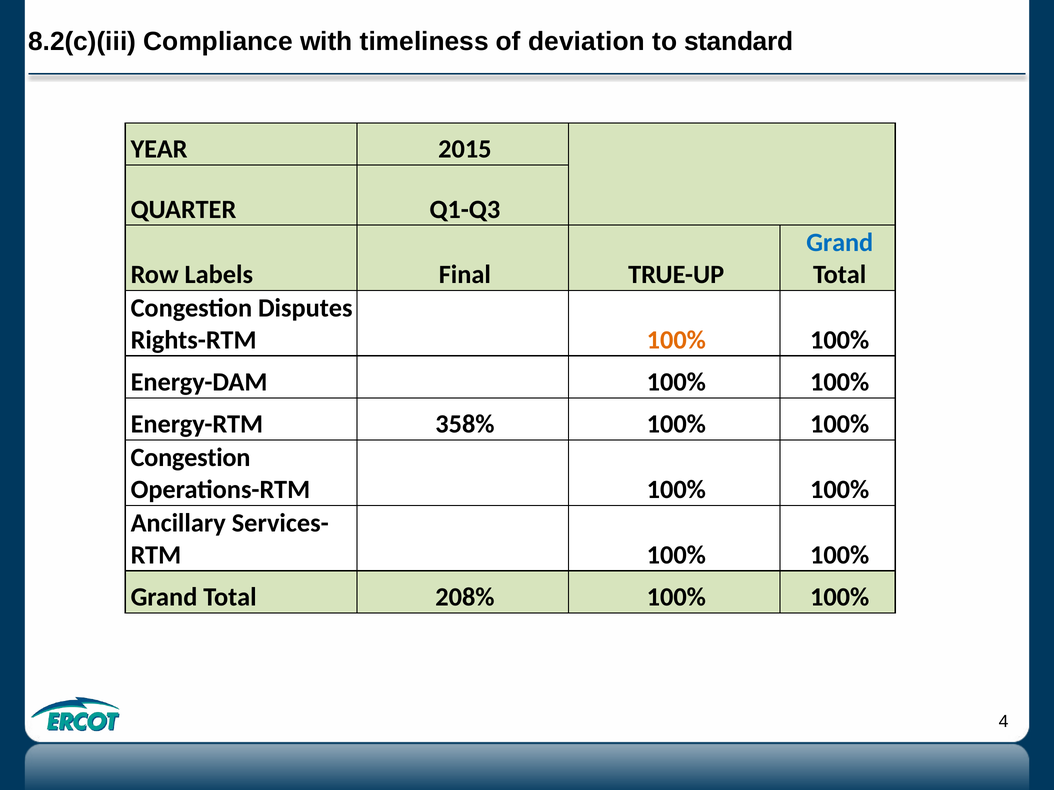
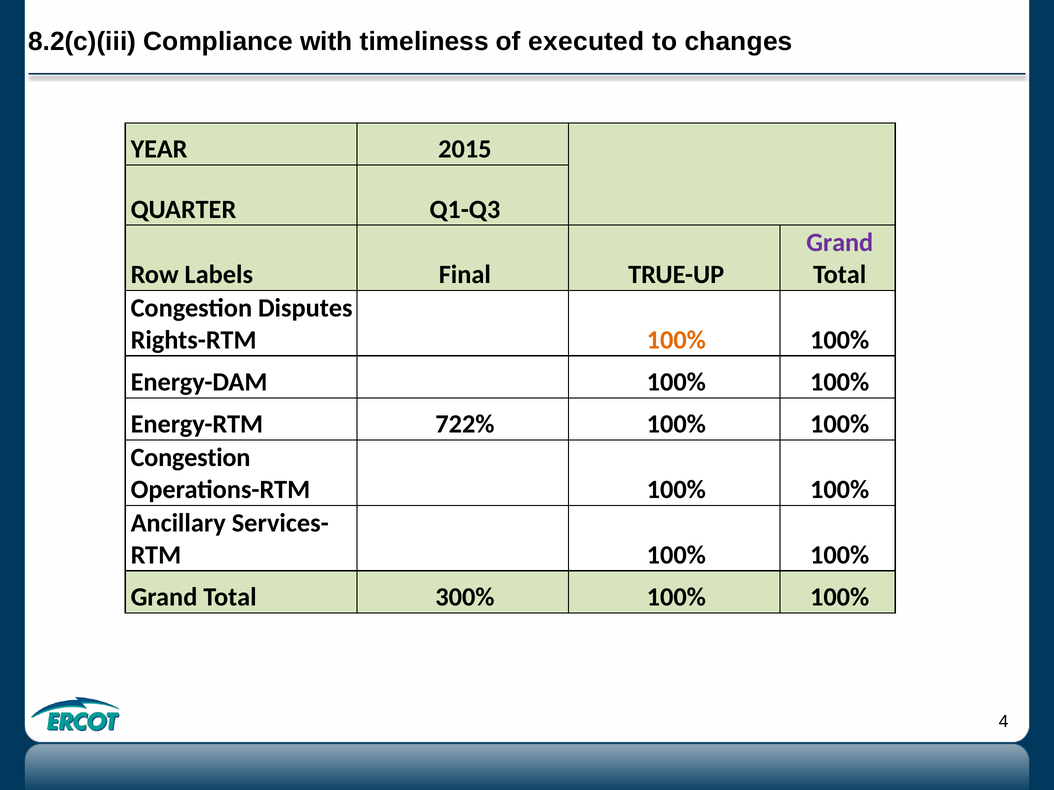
deviation: deviation -> executed (586, 41)
standard: standard -> changes (739, 41)
Grand colour: blue -> purple (840, 243)
358%: 358% -> 722% (465, 425)
208%: 208% -> 300% (465, 598)
